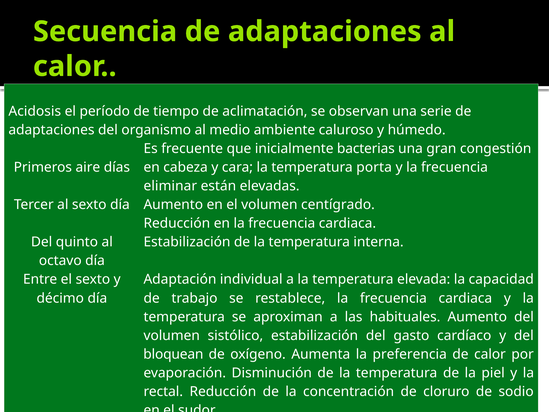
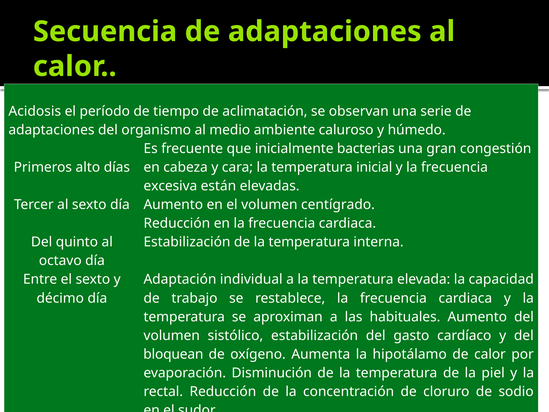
aire: aire -> alto (88, 167)
temperatura porta: porta -> inicial (374, 167)
eliminar: eliminar -> excesiva (170, 186)
preferencia: preferencia -> hipotálamo (410, 354)
